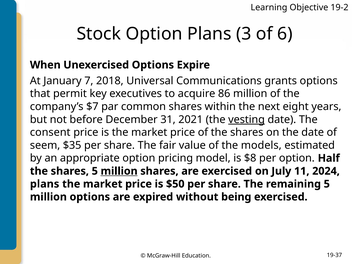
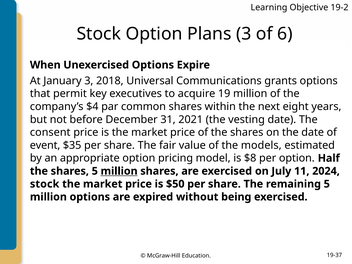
January 7: 7 -> 3 (89, 81)
86: 86 -> 19 (224, 94)
$7: $7 -> $4 (92, 107)
vesting underline: present -> none (247, 119)
seem: seem -> event (45, 145)
plans: plans -> stock (45, 184)
